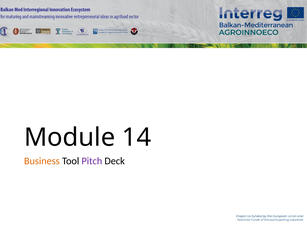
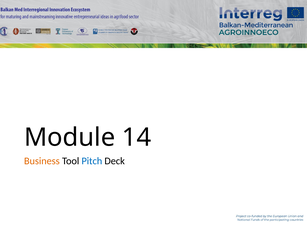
Pitch colour: purple -> blue (92, 161)
